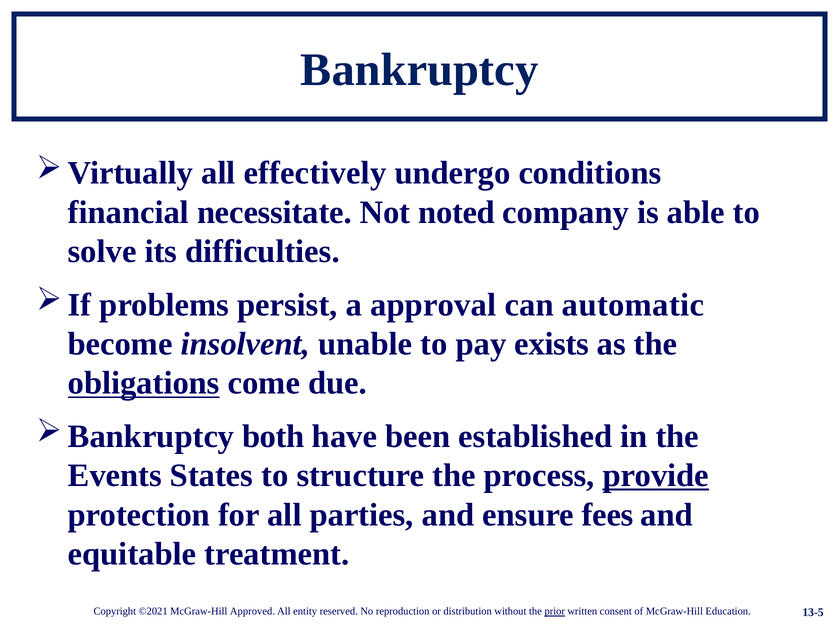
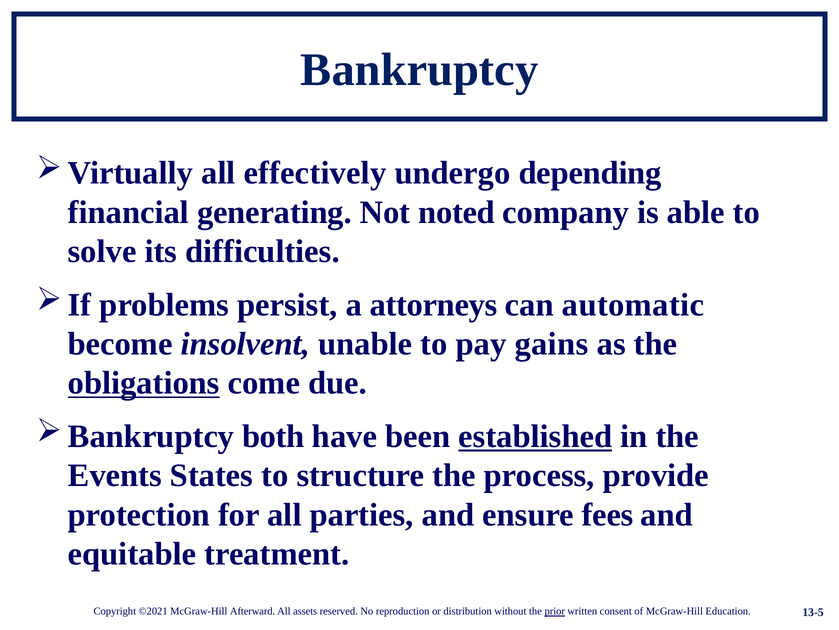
conditions: conditions -> depending (590, 173)
necessitate: necessitate -> generating (274, 212)
approval: approval -> attorneys (434, 304)
exists: exists -> gains (551, 344)
established underline: none -> present (535, 436)
provide underline: present -> none (656, 475)
Approved: Approved -> Afterward (253, 611)
entity: entity -> assets (305, 611)
